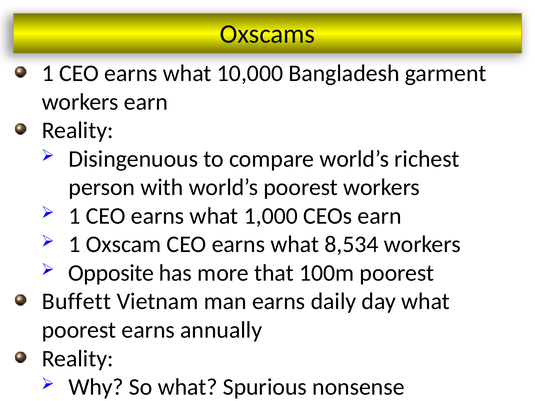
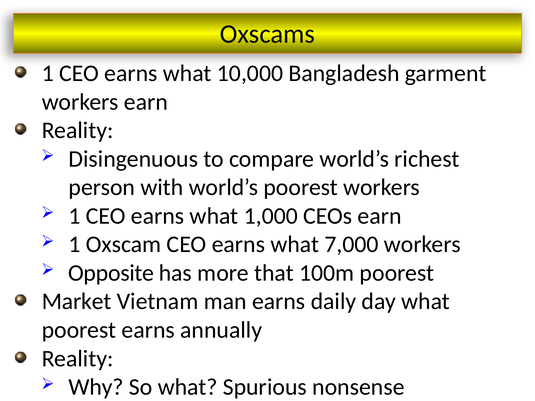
8,534: 8,534 -> 7,000 (352, 245)
Buffett: Buffett -> Market (77, 302)
